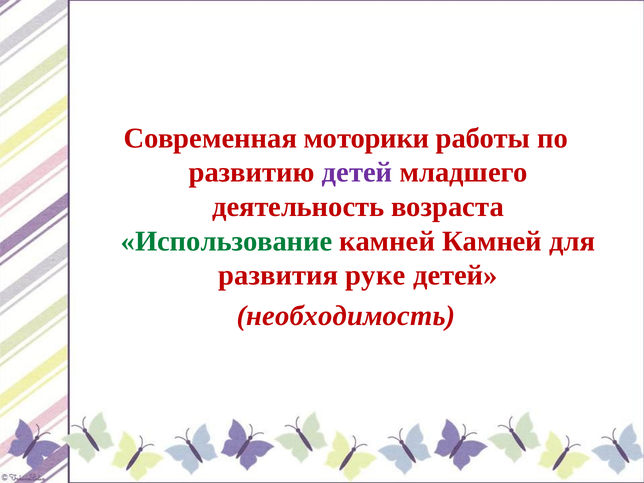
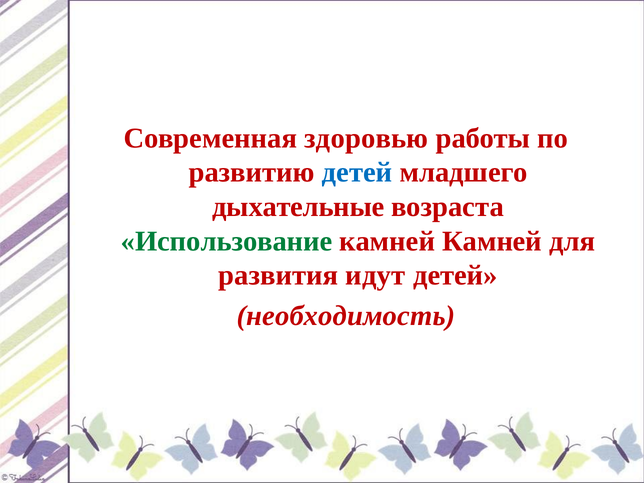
моторики: моторики -> здоровью (366, 138)
детей colour: purple -> blue (357, 172)
деятельность: деятельность -> дыхательные (298, 207)
руке: руке -> идут (375, 275)
